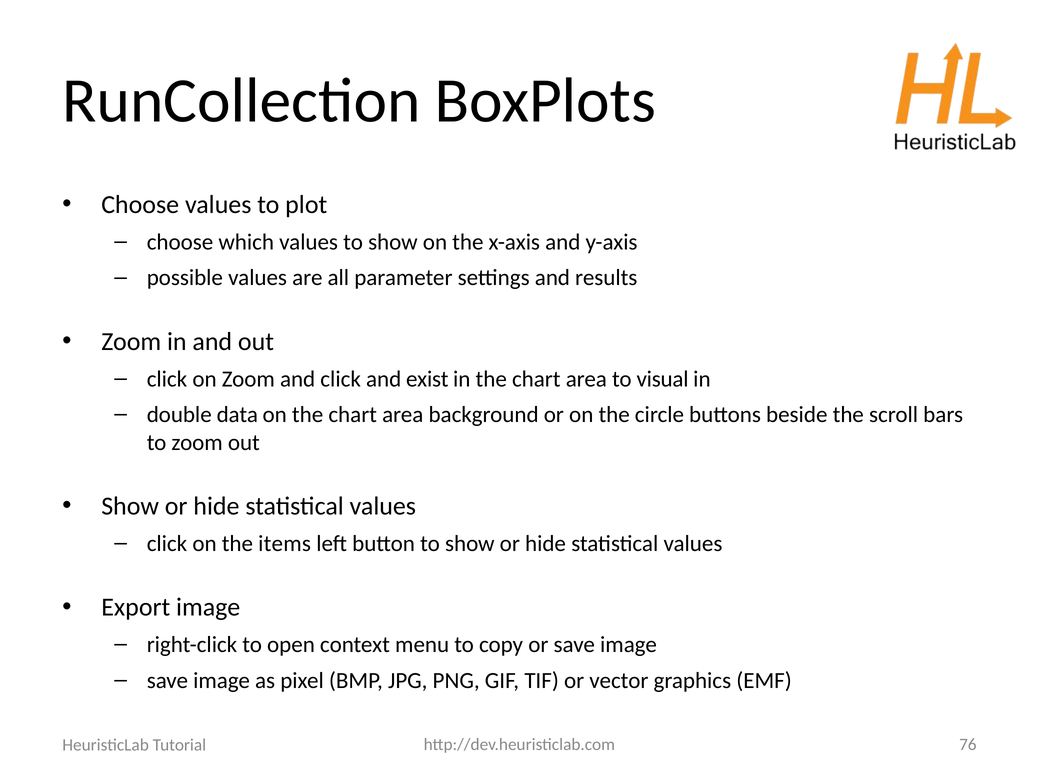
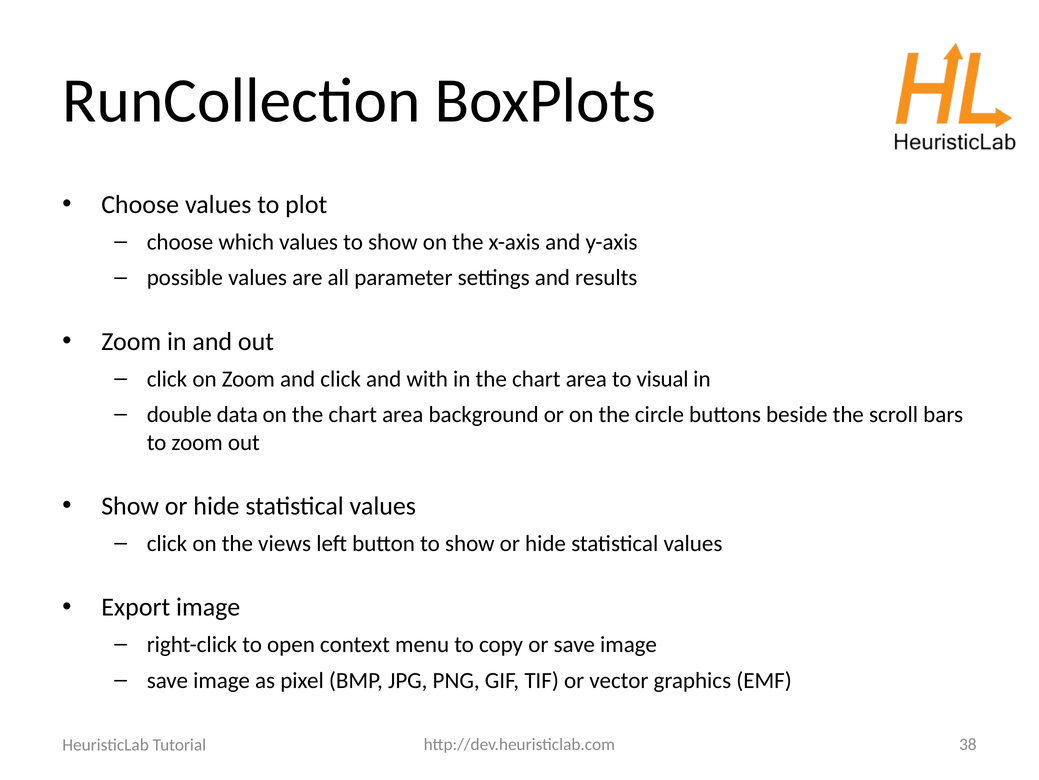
exist: exist -> with (427, 379)
items: items -> views (285, 543)
76: 76 -> 38 (968, 744)
